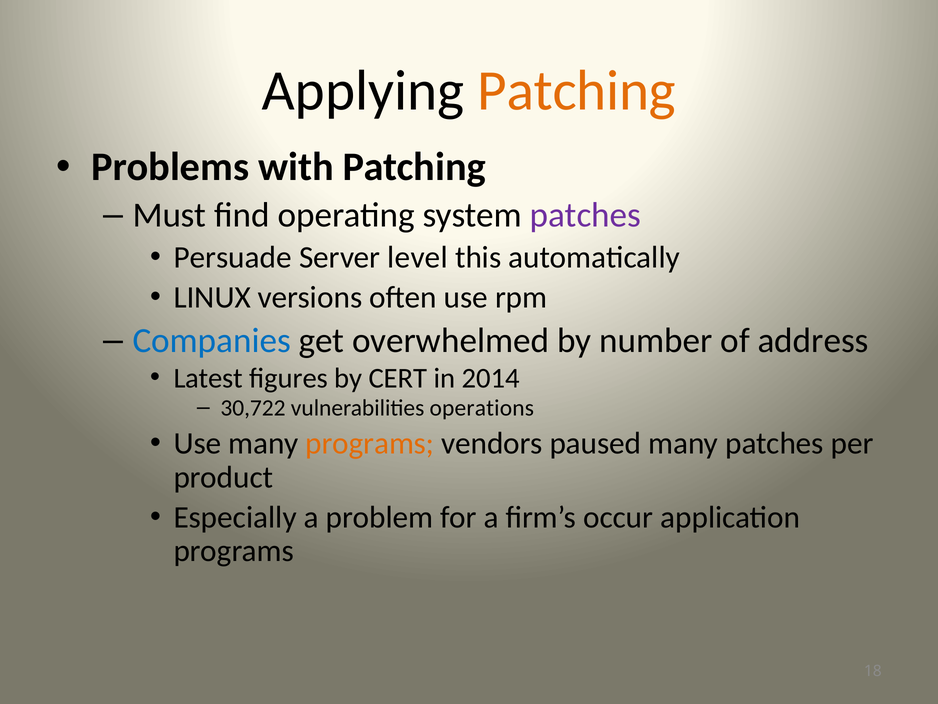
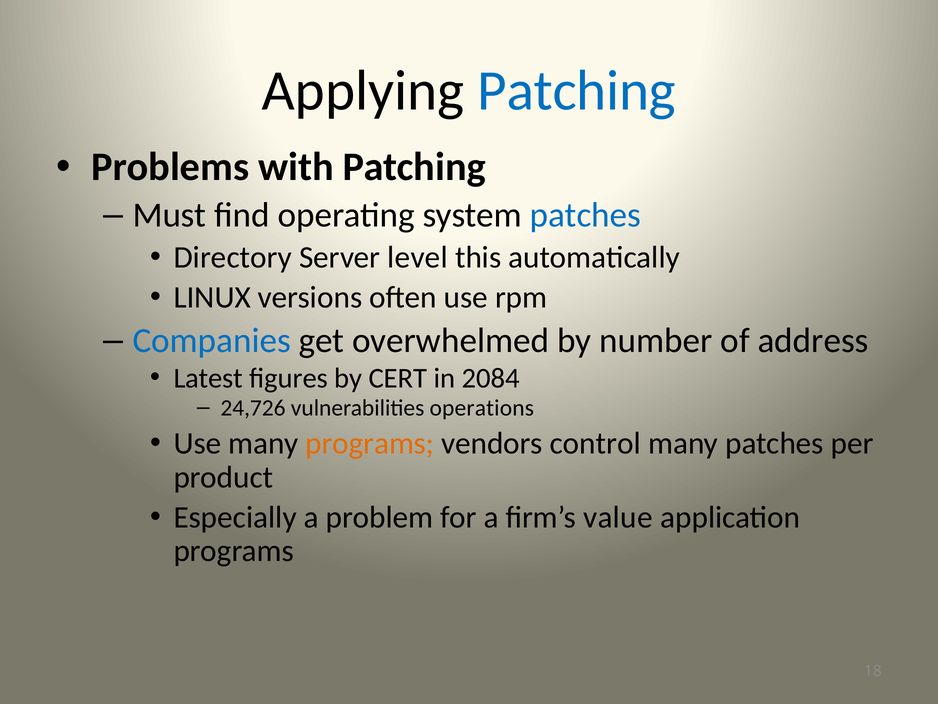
Patching colour: orange -> blue (577, 91)
patches colour: purple -> blue (585, 215)
Persuade: Persuade -> Directory (233, 257)
2014: 2014 -> 2084 (491, 378)
30,722: 30,722 -> 24,726 (253, 408)
paused: paused -> control (595, 443)
occur: occur -> value (618, 517)
